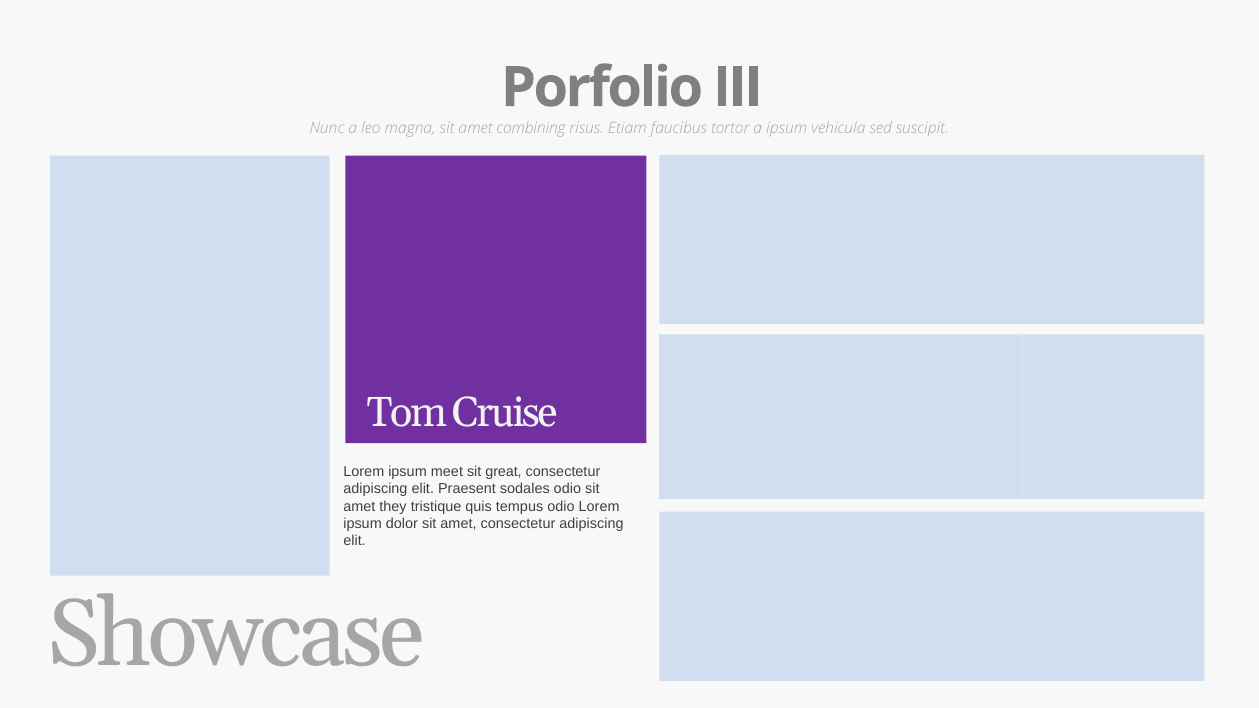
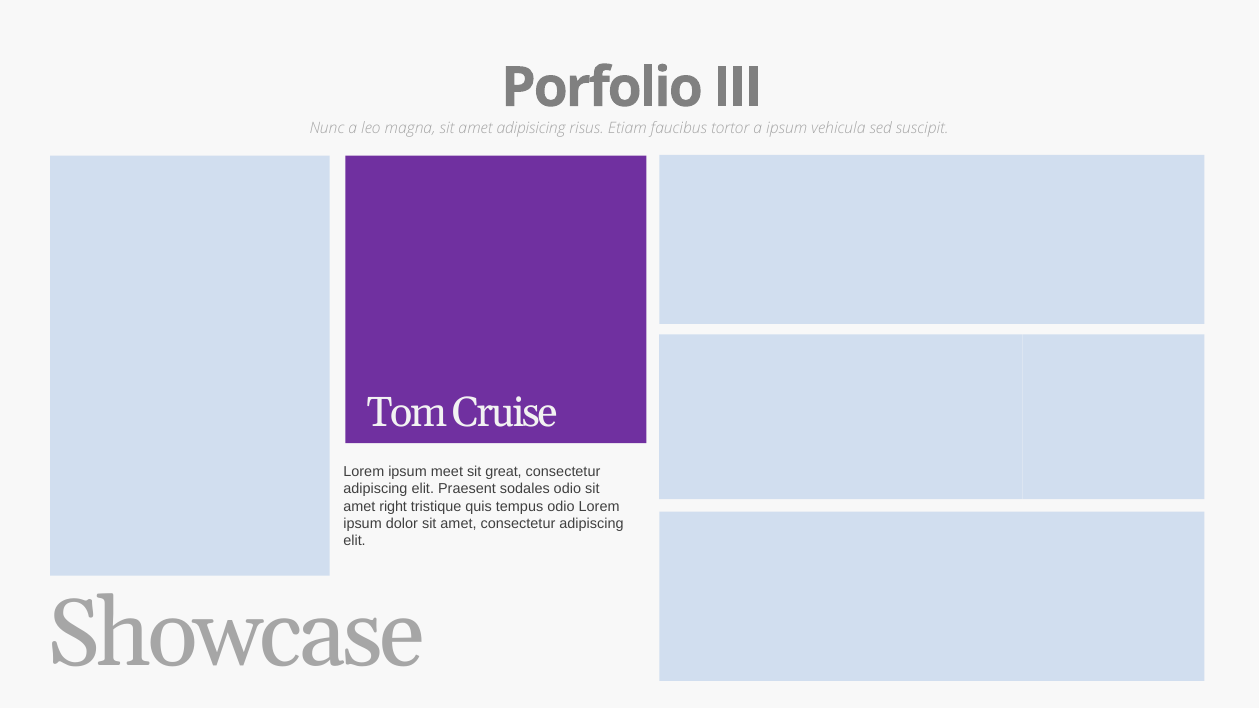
combining: combining -> adipisicing (531, 129)
they: they -> right (393, 506)
